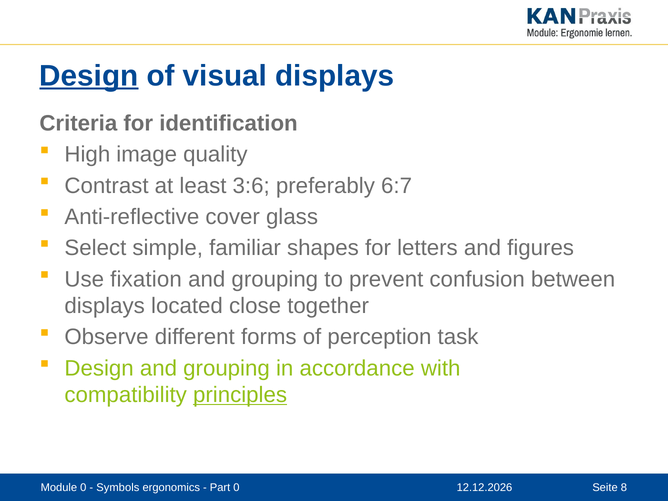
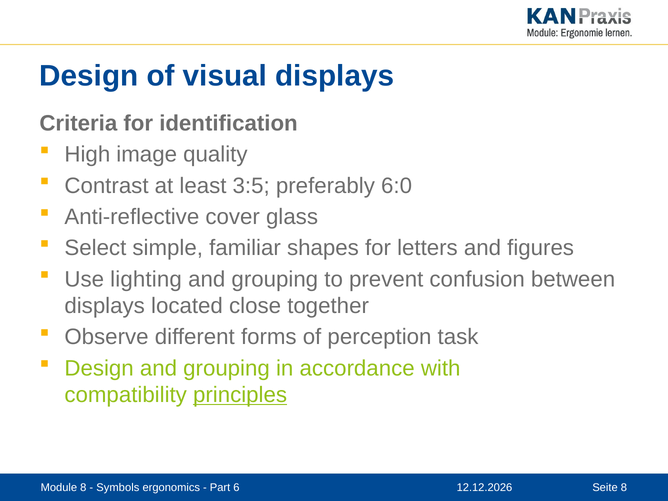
Design underline: present -> none (89, 76)
3:6: 3:6 -> 3:5 (251, 186)
6:7: 6:7 -> 6:0 (397, 186)
fixation: fixation -> lighting (146, 279)
Module 0: 0 -> 8 (83, 487)
Part 0: 0 -> 6 (236, 487)
